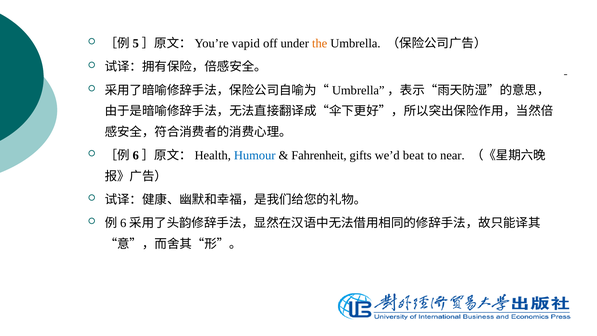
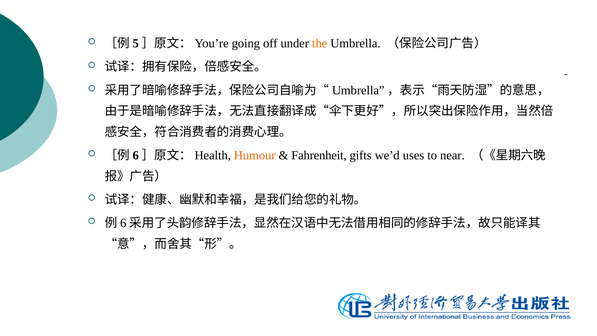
vapid: vapid -> going (246, 43)
Humour colour: blue -> orange (255, 155)
beat: beat -> uses (413, 155)
